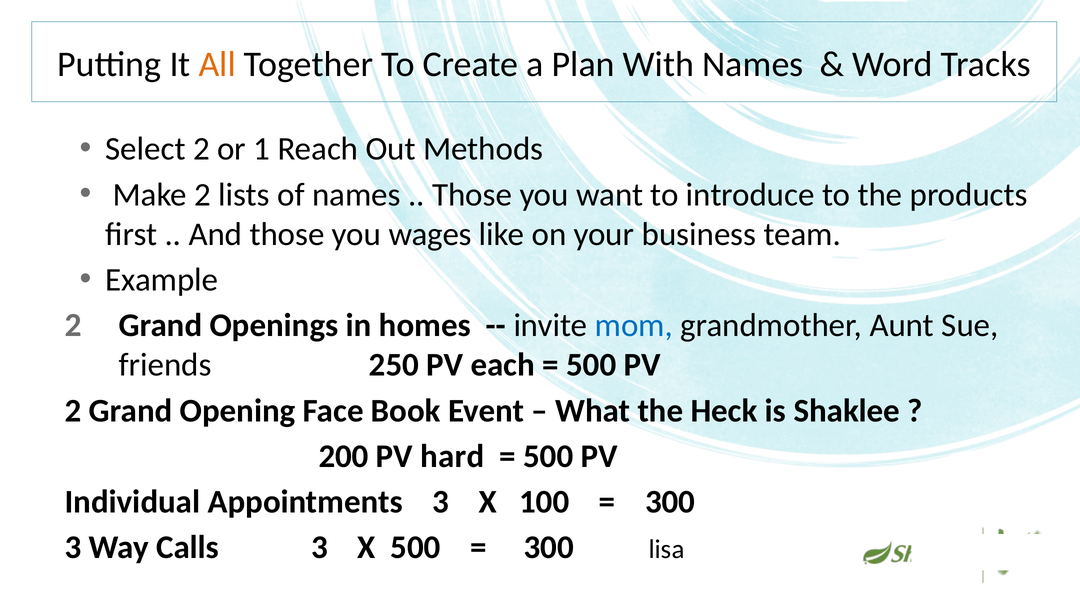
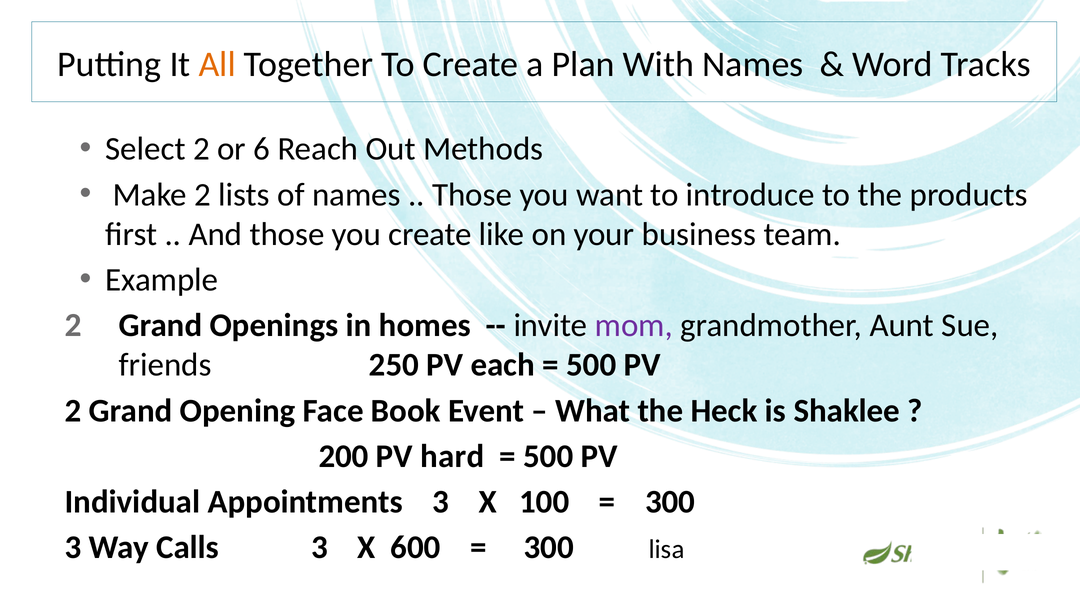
1: 1 -> 6 (262, 149)
you wages: wages -> create (430, 234)
mom colour: blue -> purple (634, 325)
X 500: 500 -> 600 (415, 547)
